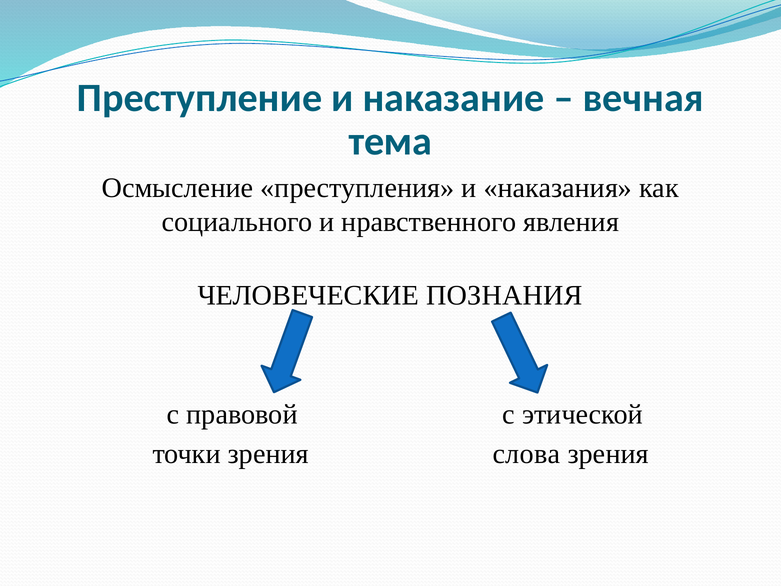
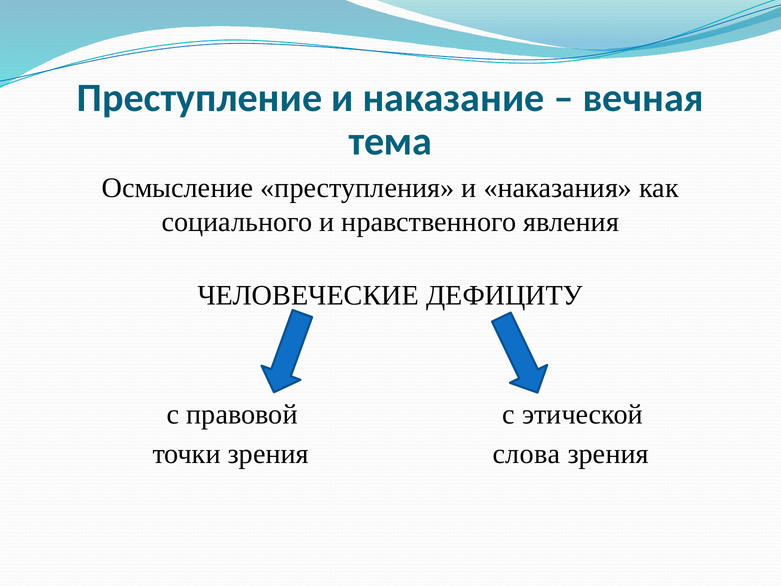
ПОЗНАНИЯ: ПОЗНАНИЯ -> ДЕФИЦИТУ (505, 295)
